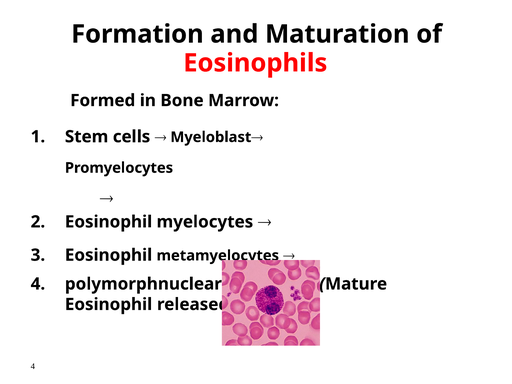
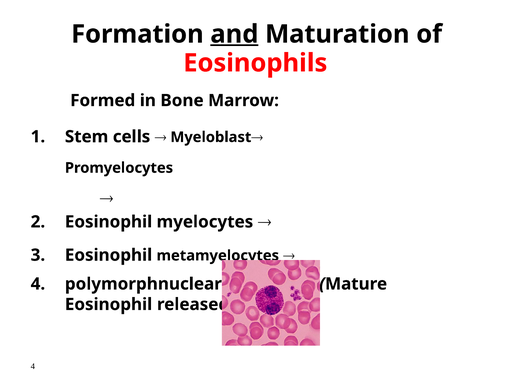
and underline: none -> present (234, 34)
